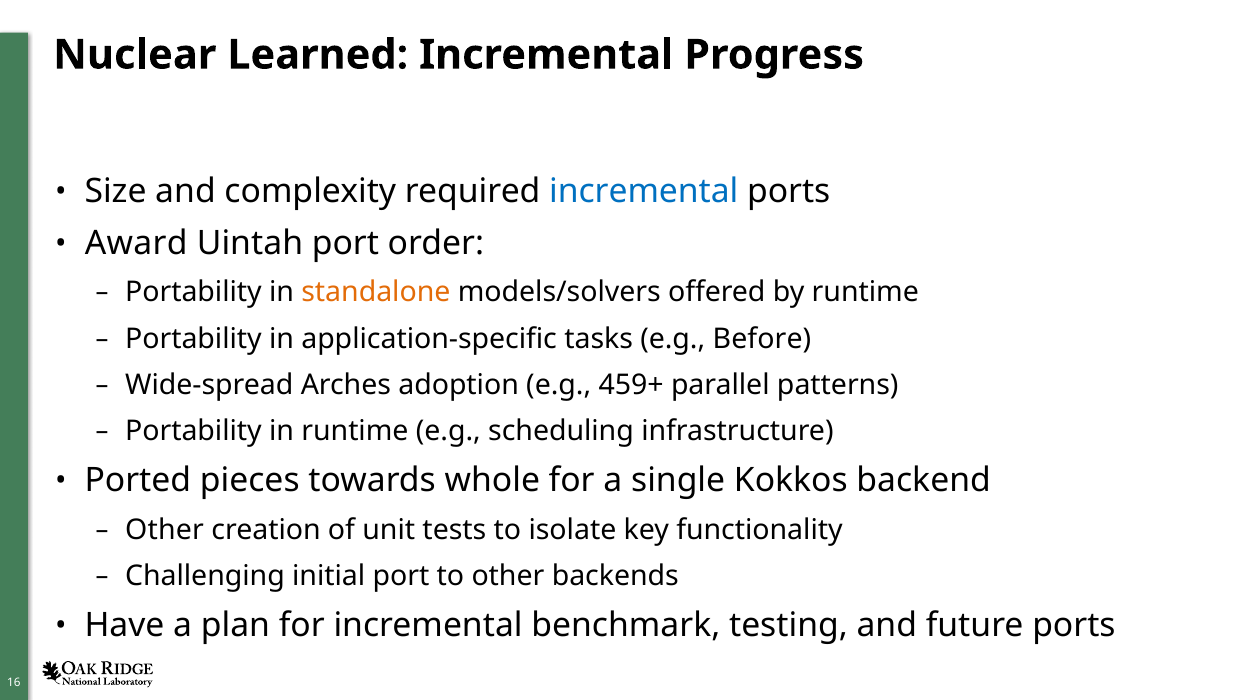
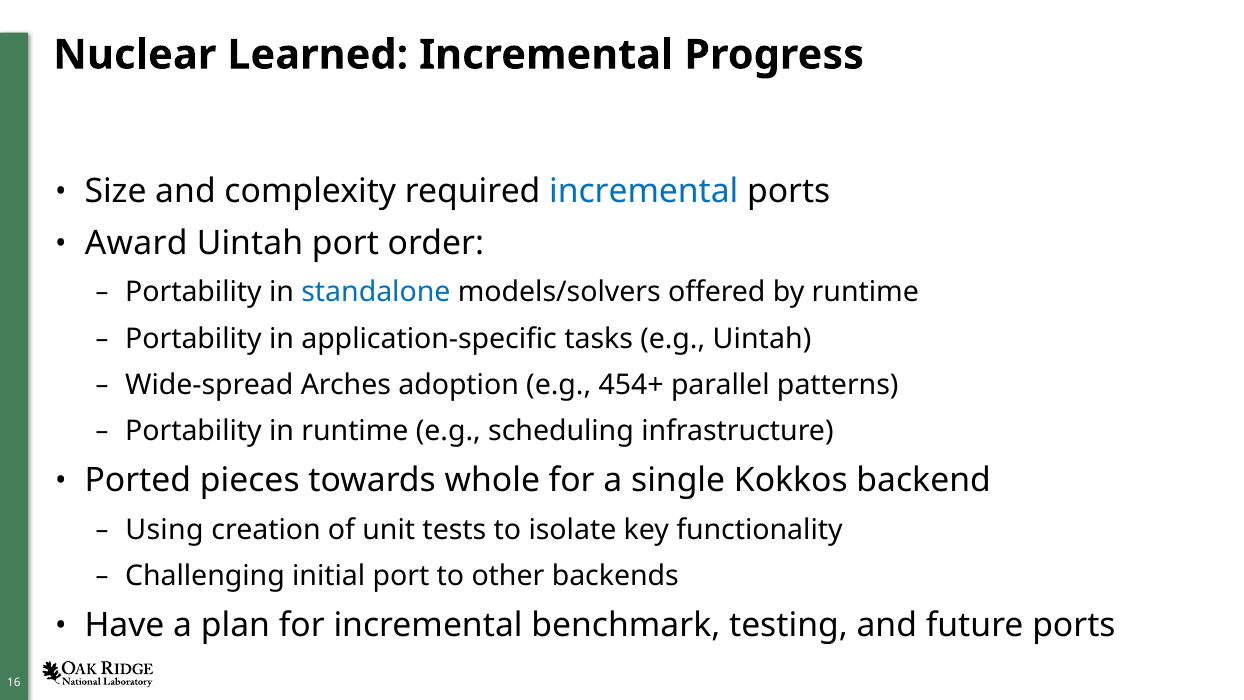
standalone colour: orange -> blue (376, 292)
e.g Before: Before -> Uintah (762, 339)
459+: 459+ -> 454+ (631, 385)
Other: Other -> Using (164, 530)
